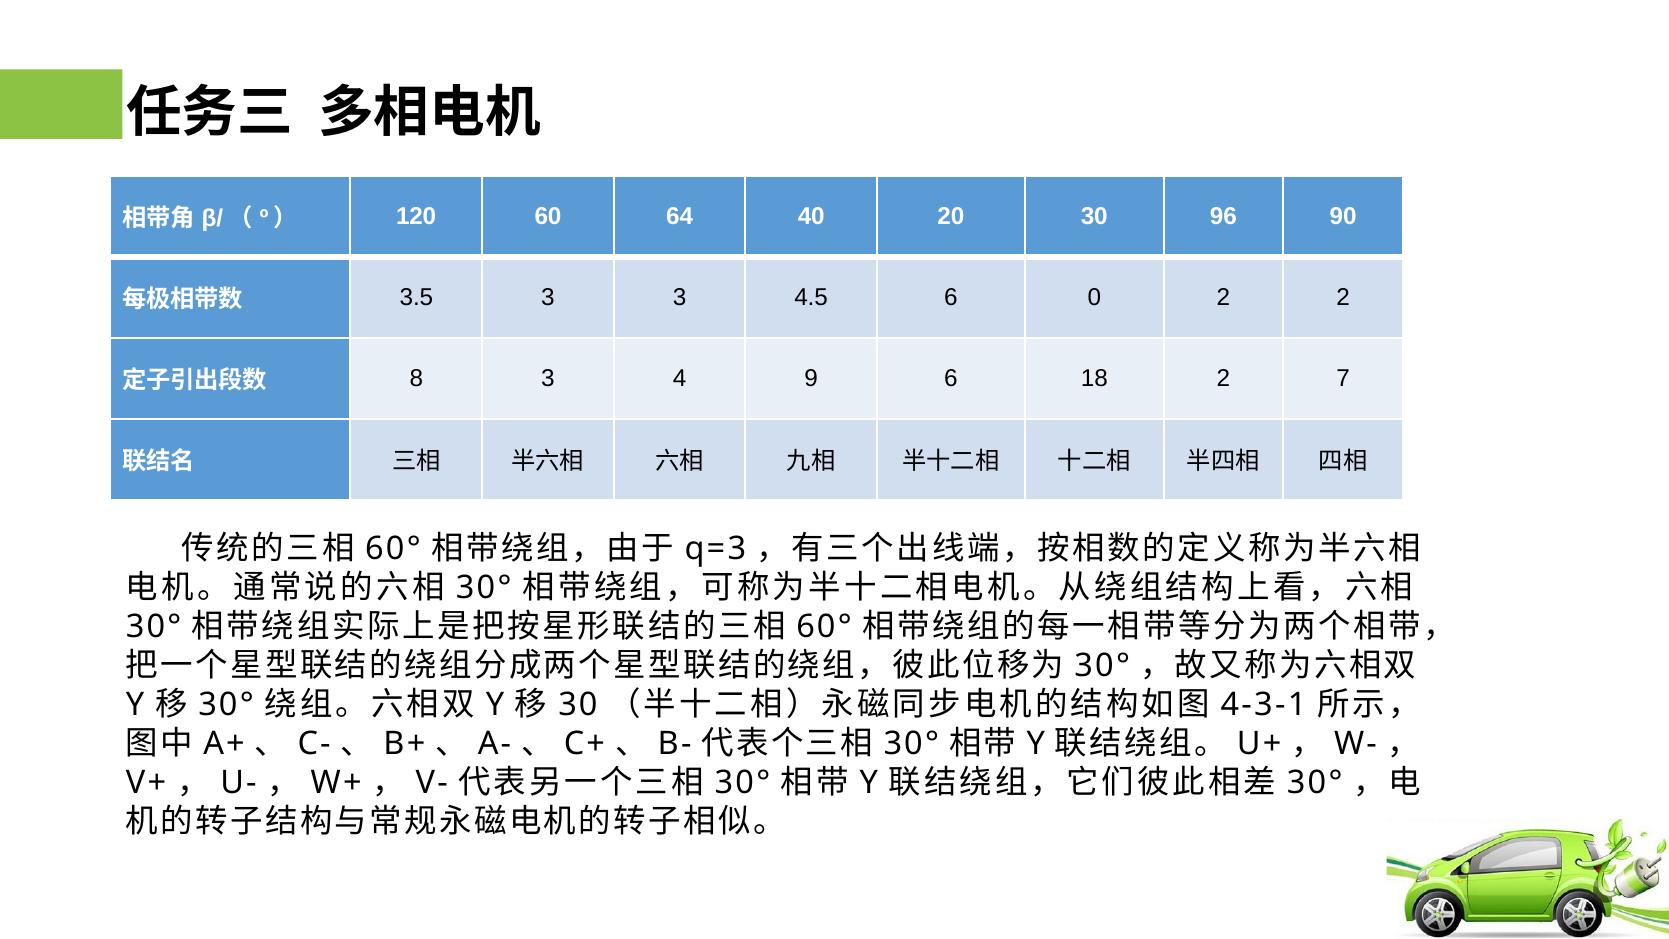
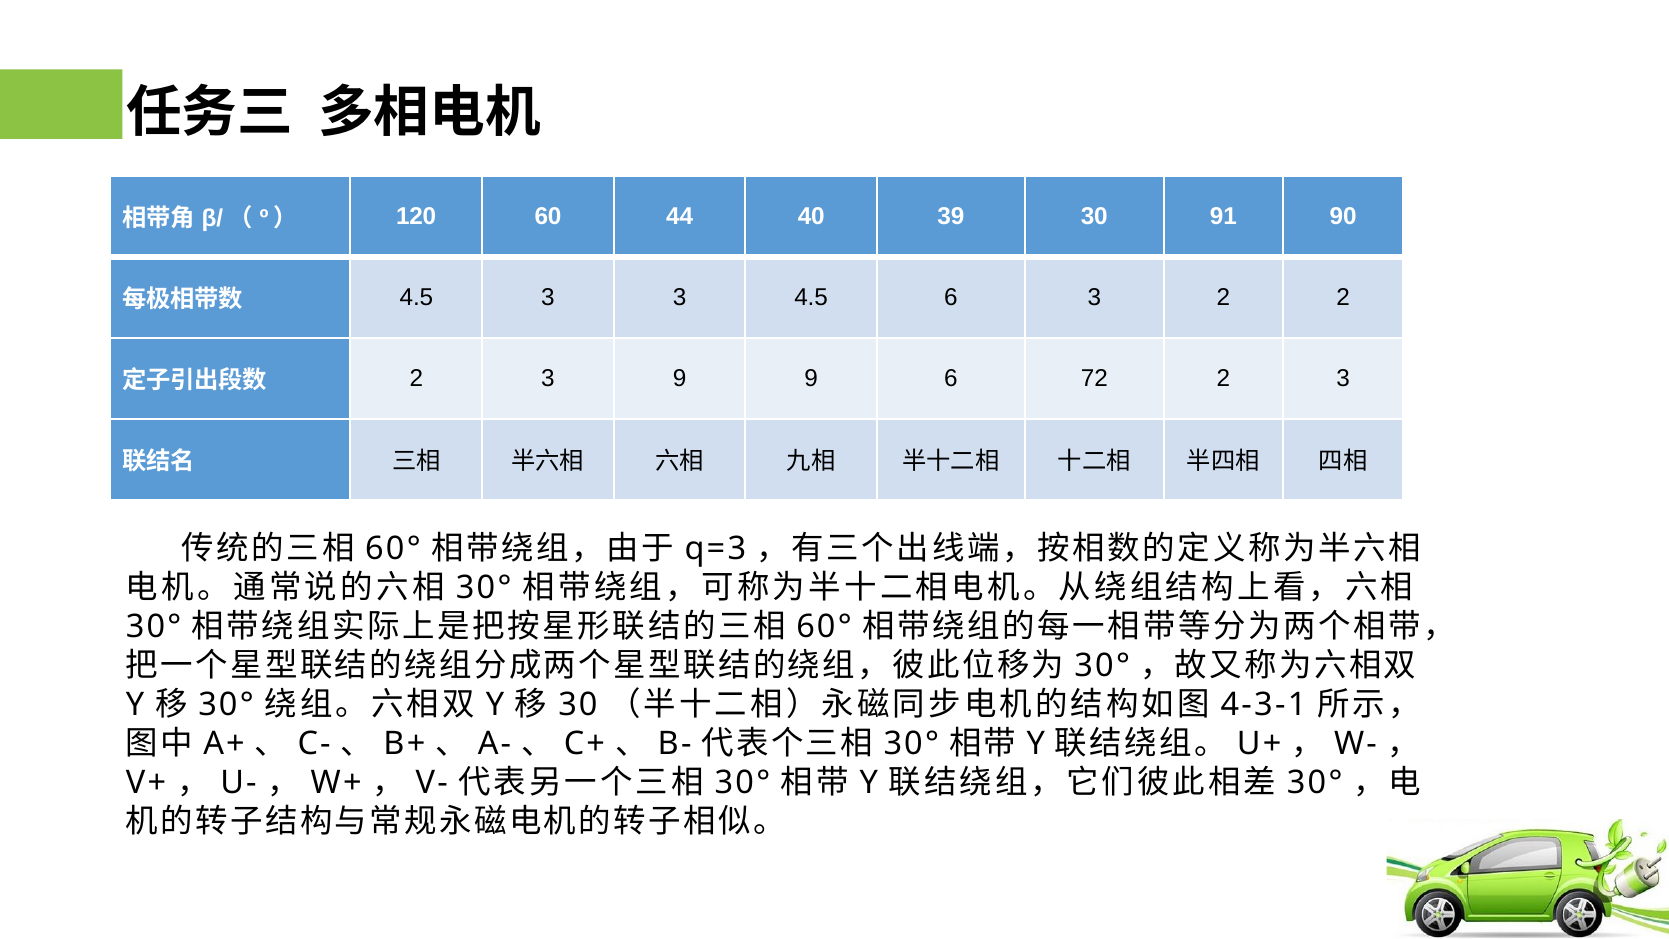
64: 64 -> 44 (680, 217)
20: 20 -> 39 (951, 217)
96: 96 -> 91 (1223, 217)
3.5: 3.5 -> 4.5 (416, 298)
6 0: 0 -> 3 (1094, 298)
8: 8 -> 2 (416, 379)
3 4: 4 -> 9 (680, 379)
18: 18 -> 72 (1094, 379)
7: 7 -> 3 (1343, 379)
